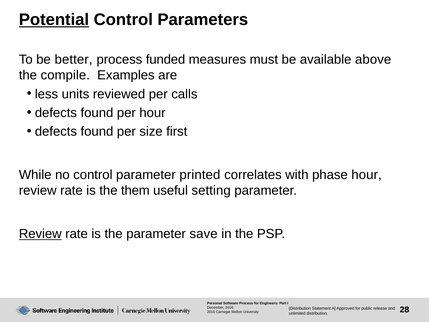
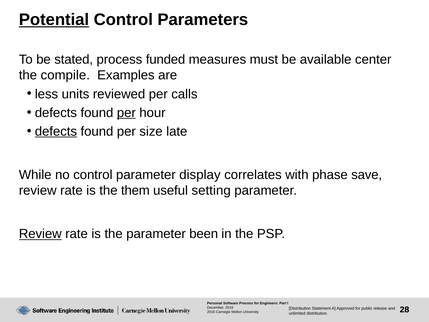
better: better -> stated (74, 60)
above: above -> center (373, 60)
per underline: none -> present (126, 113)
defects underline: none -> present (56, 131)
first: first -> late (177, 131)
printed: printed -> display (200, 175)
phase hour: hour -> save (367, 175)
save: save -> been (204, 234)
